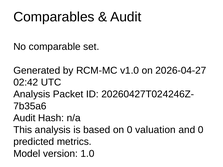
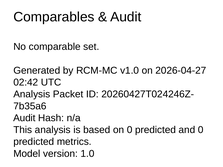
on 0 valuation: valuation -> predicted (155, 130)
